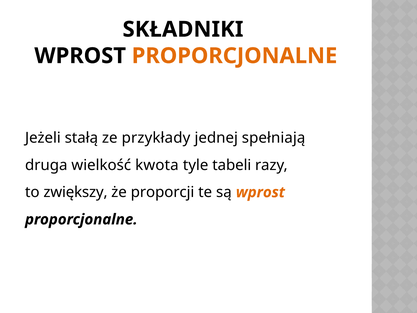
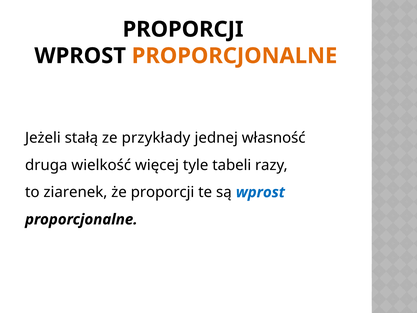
SKŁADNIKI: SKŁADNIKI -> PROPORCJI (183, 29)
spełniają: spełniają -> własność (274, 138)
kwota: kwota -> więcej (157, 165)
zwiększy: zwiększy -> ziarenek (75, 192)
wprost colour: orange -> blue (260, 192)
